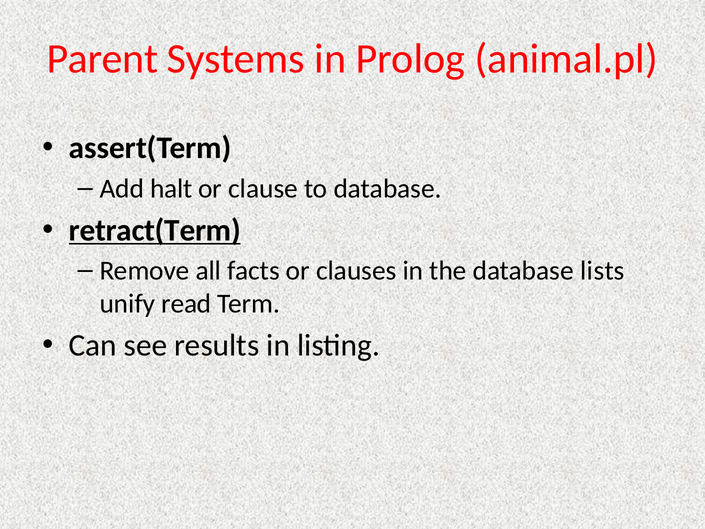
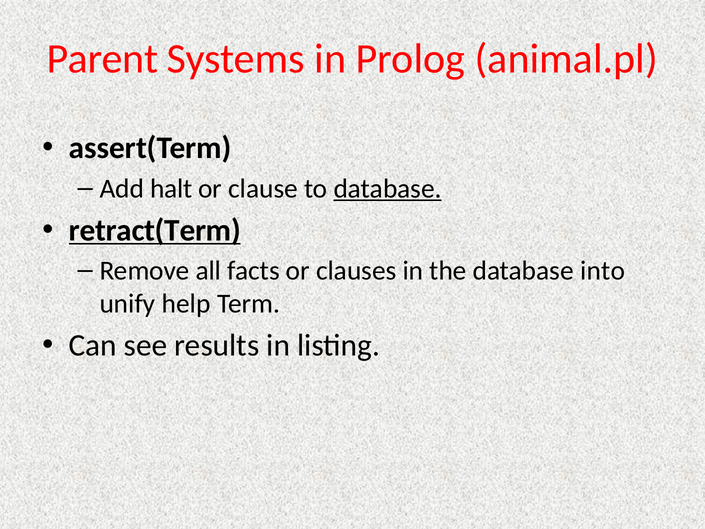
database underline: none -> present (388, 188)
lists: lists -> into (603, 271)
read: read -> help (186, 304)
